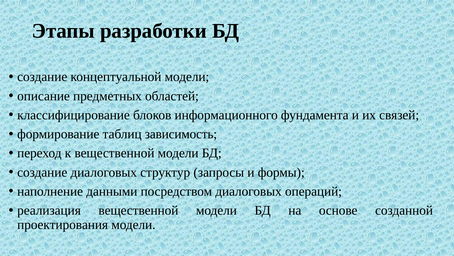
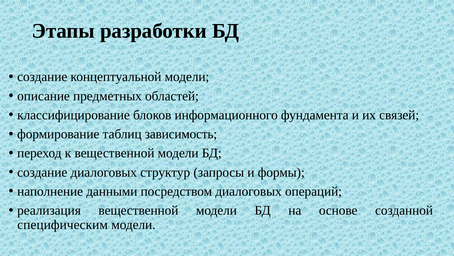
проектирования: проектирования -> специфическим (63, 224)
